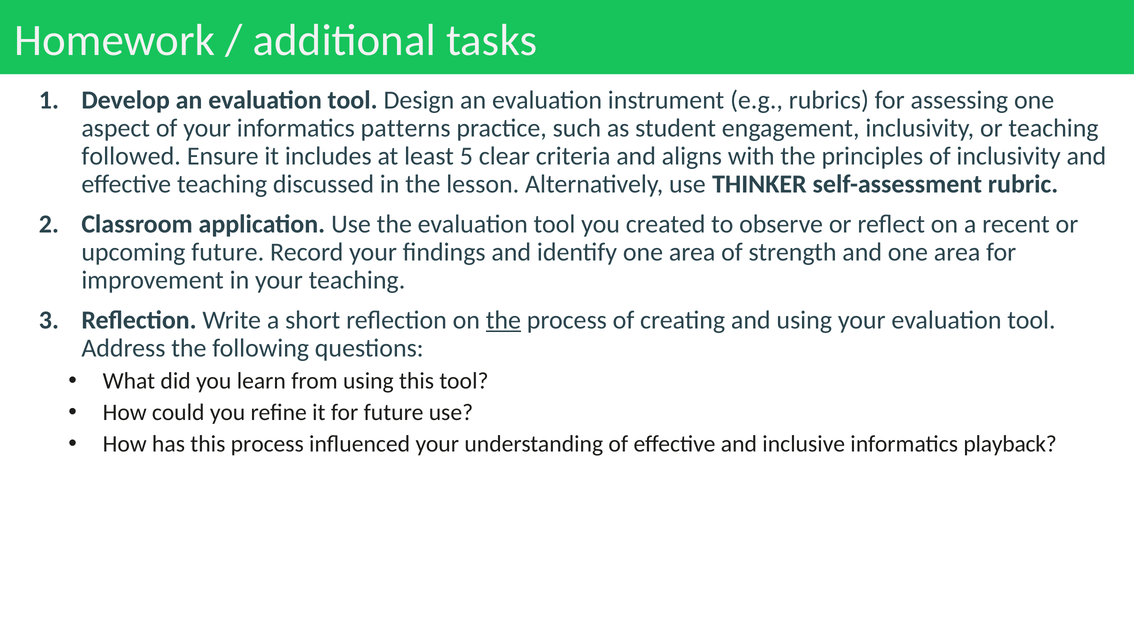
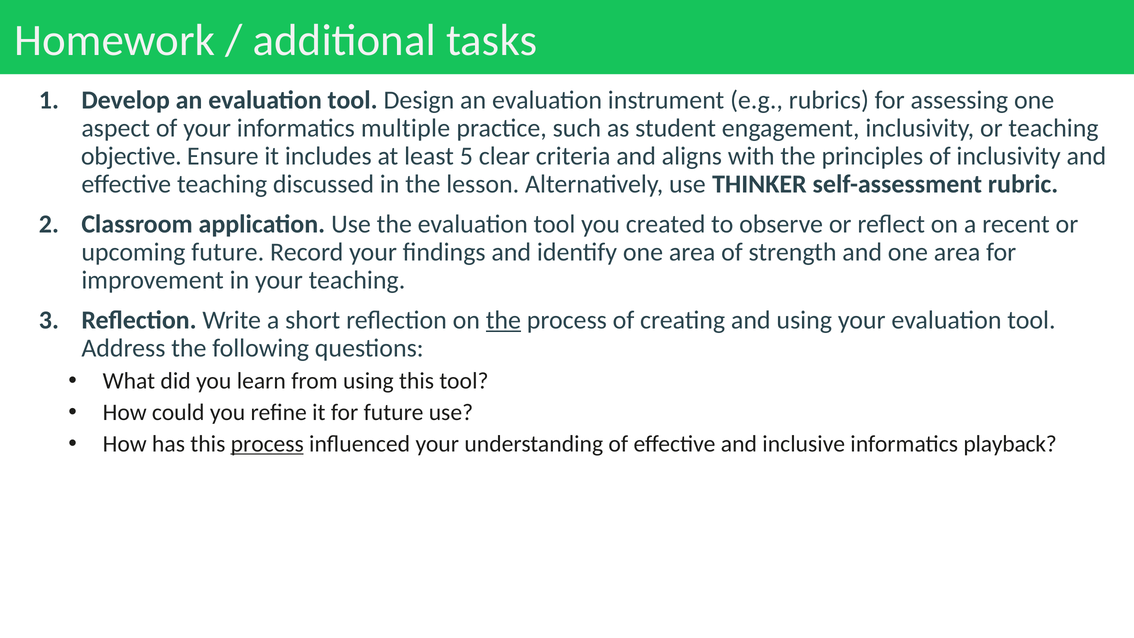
patterns: patterns -> multiple (406, 128)
followed: followed -> objective (131, 156)
process underline: none -> present (267, 444)
